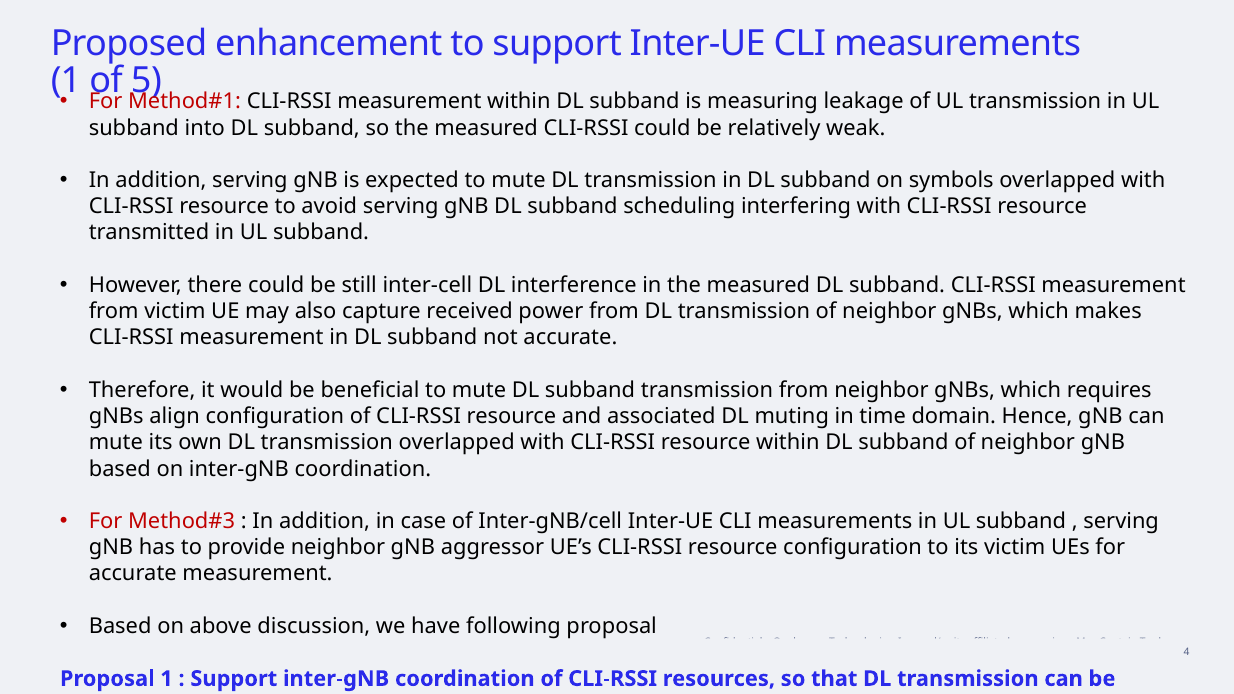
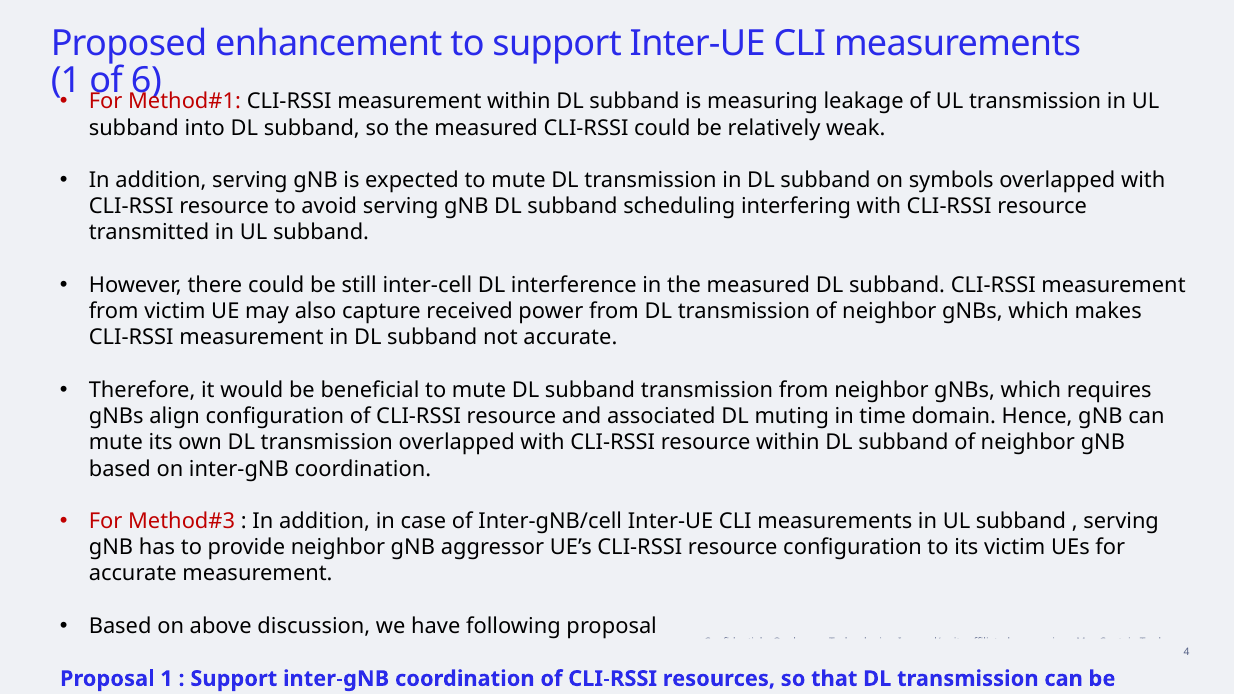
5: 5 -> 6 (146, 80)
